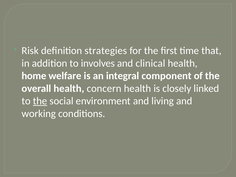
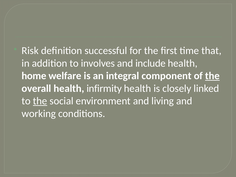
strategies: strategies -> successful (106, 51)
clinical: clinical -> include (151, 63)
the underline: none -> present (212, 76)
concern: concern -> infirmity (104, 88)
